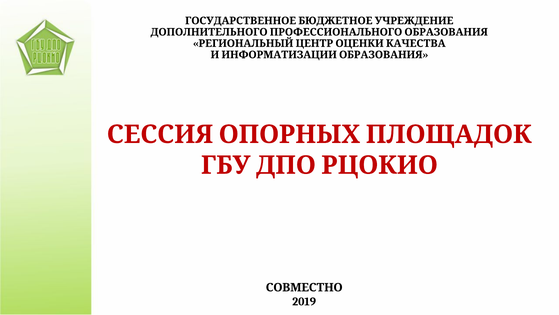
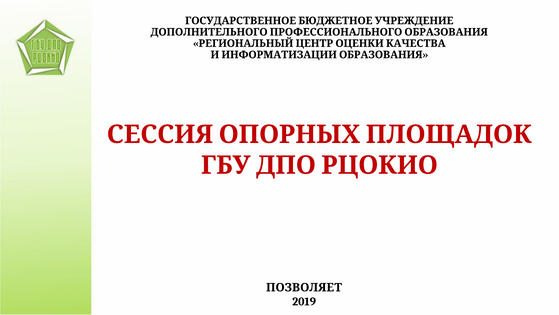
СОВМЕСТНО: СОВМЕСТНО -> ПОЗВОЛЯЕТ (304, 287)
